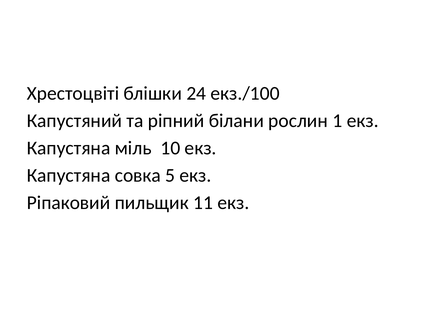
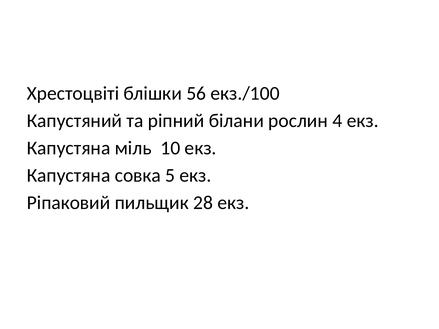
24: 24 -> 56 (196, 93)
1: 1 -> 4 (337, 121)
11: 11 -> 28 (203, 203)
